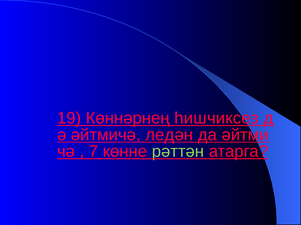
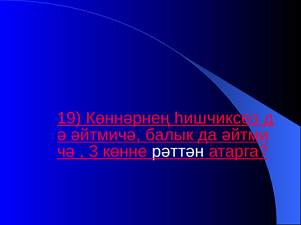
ледән: ледән -> балык (169, 135)
7: 7 -> 3 (94, 152)
рәттән colour: light green -> white (178, 152)
